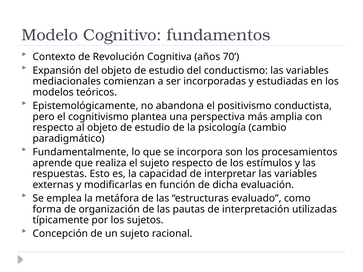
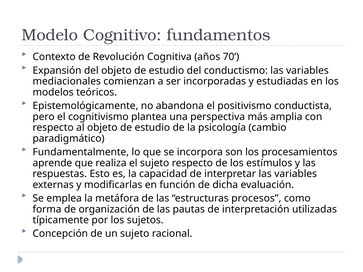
evaluado: evaluado -> procesos (256, 198)
